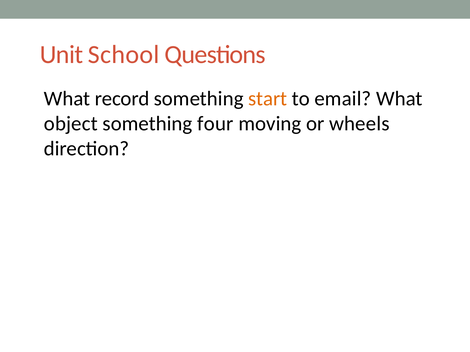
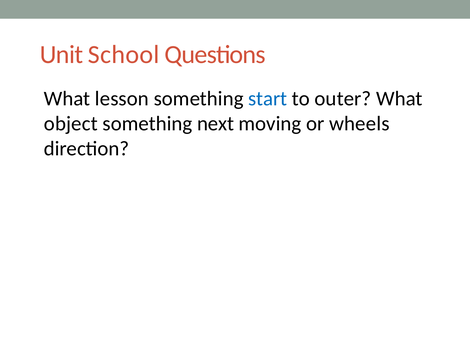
record: record -> lesson (122, 99)
start colour: orange -> blue (268, 99)
email: email -> outer (343, 99)
four: four -> next (216, 124)
